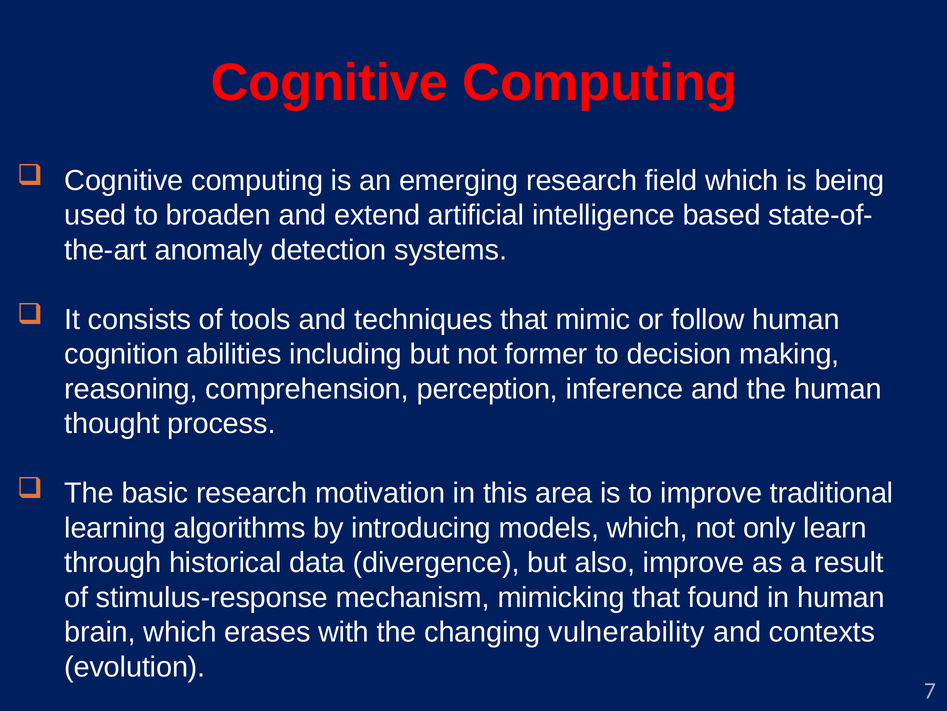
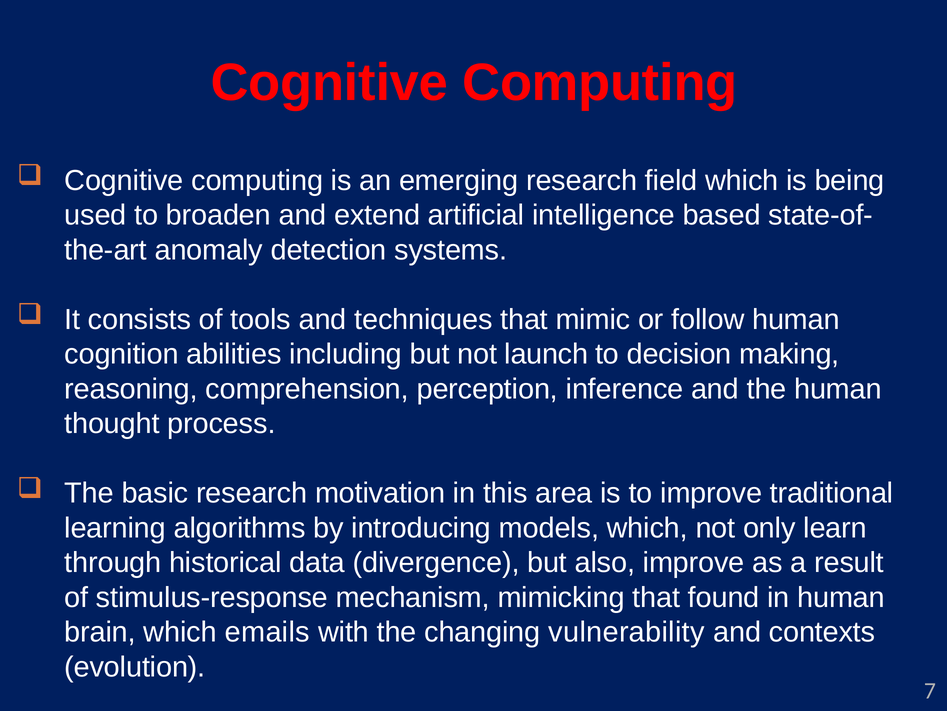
former: former -> launch (546, 354)
erases: erases -> emails (267, 632)
